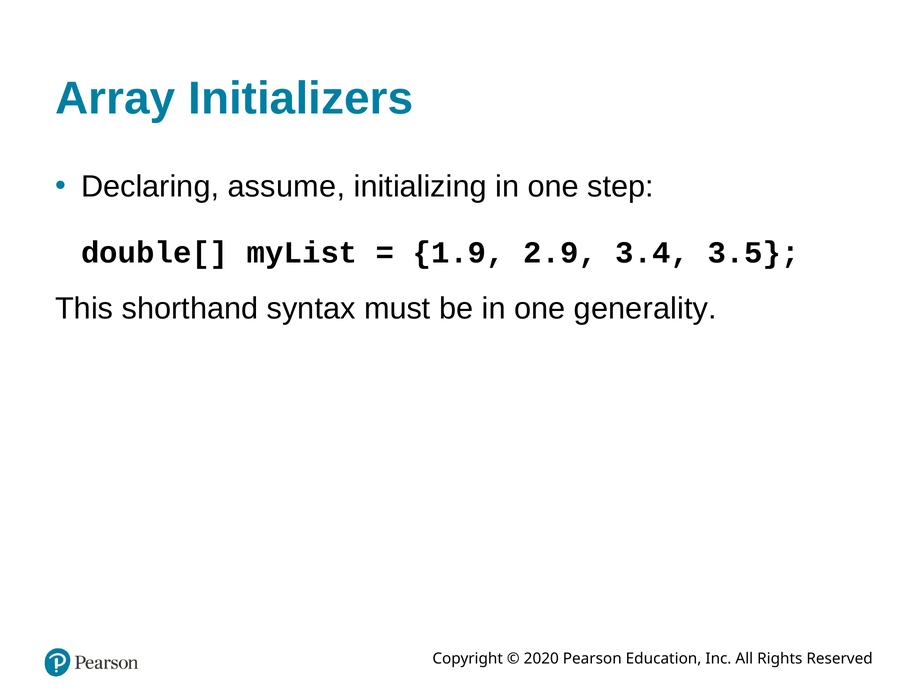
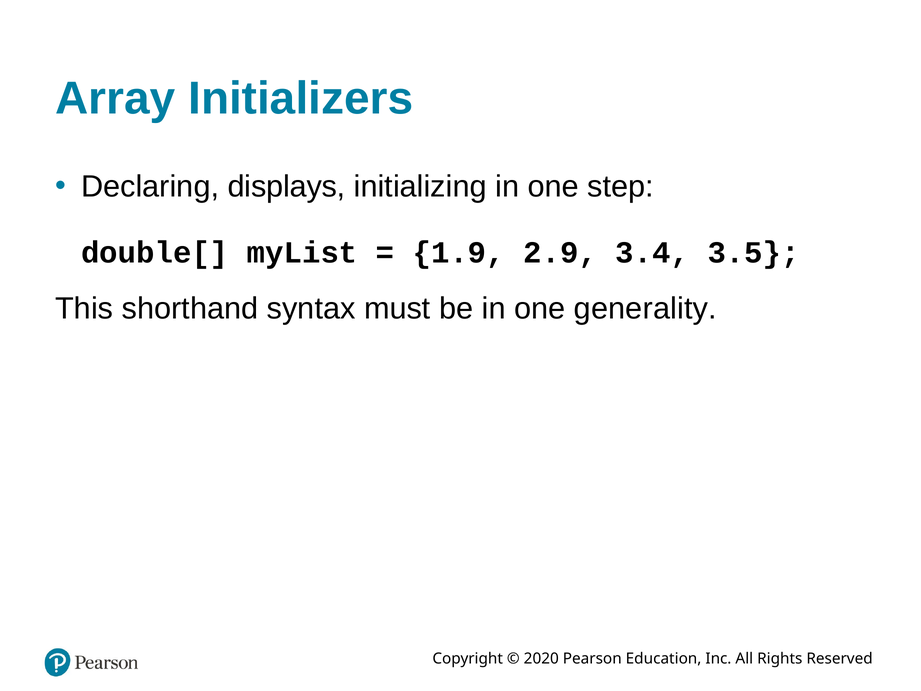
assume: assume -> displays (287, 187)
